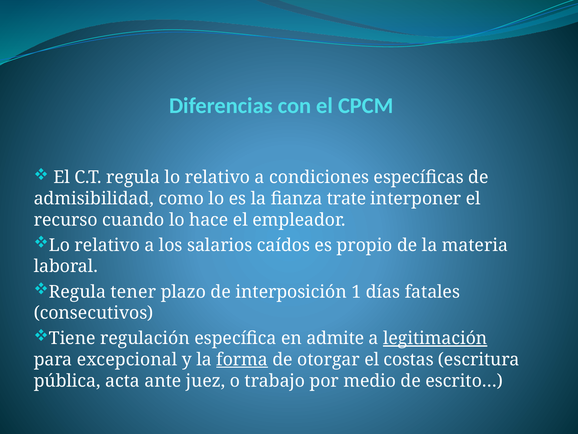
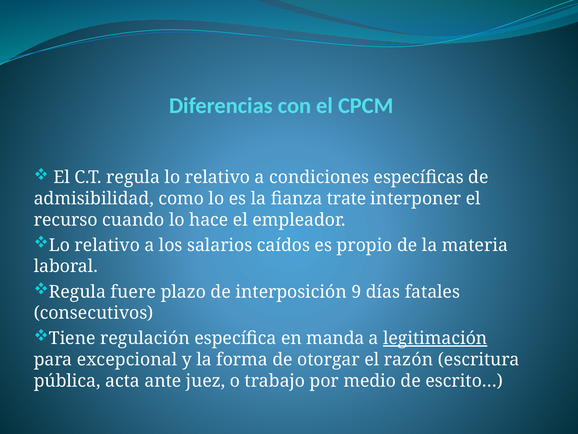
tener: tener -> fuere (133, 292)
1: 1 -> 9 (356, 292)
admite: admite -> manda (335, 338)
forma underline: present -> none (242, 359)
costas: costas -> razón (408, 359)
